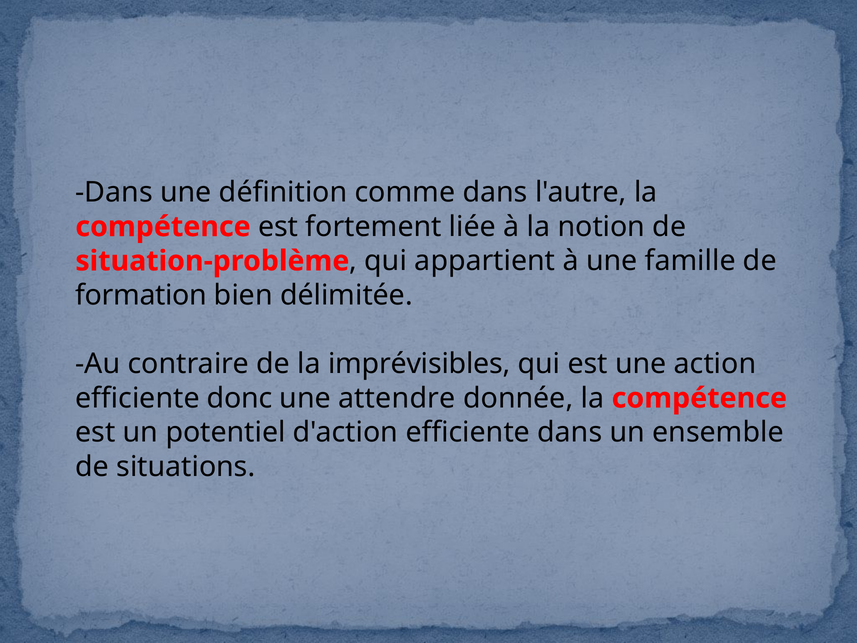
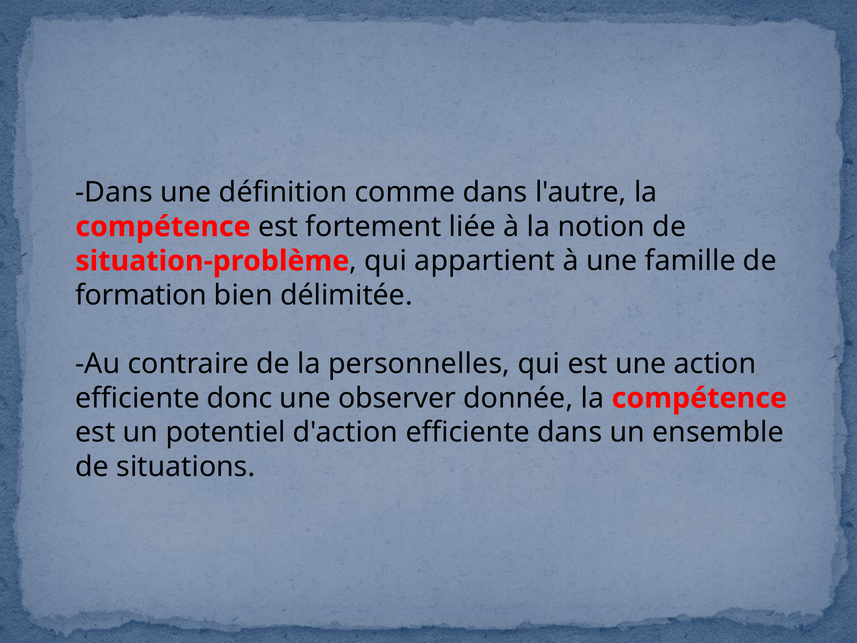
imprévisibles: imprévisibles -> personnelles (419, 364)
attendre: attendre -> observer (397, 398)
